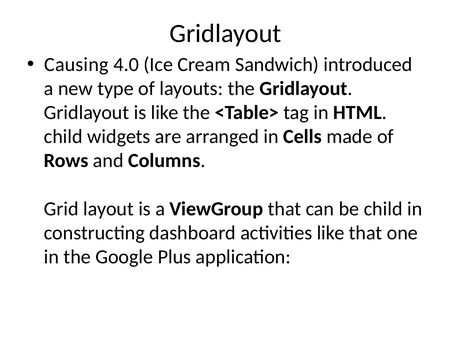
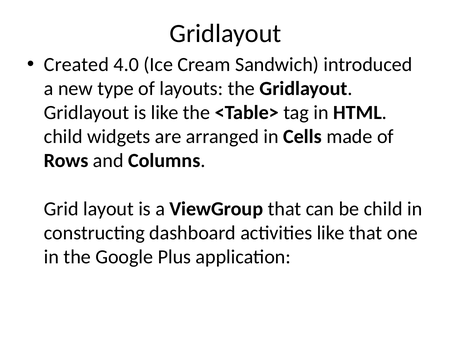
Causing: Causing -> Created (76, 65)
